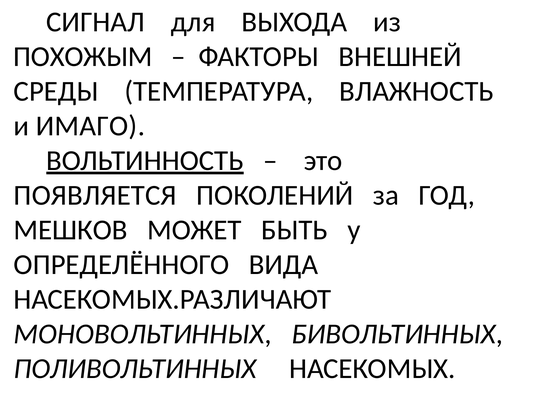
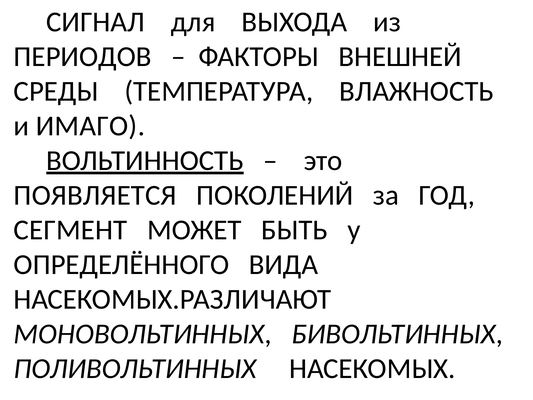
ПОХОЖЫМ: ПОХОЖЫМ -> ПЕРИОДОВ (83, 57)
МЕШКОВ: МЕШКОВ -> СЕГМЕНТ (71, 230)
